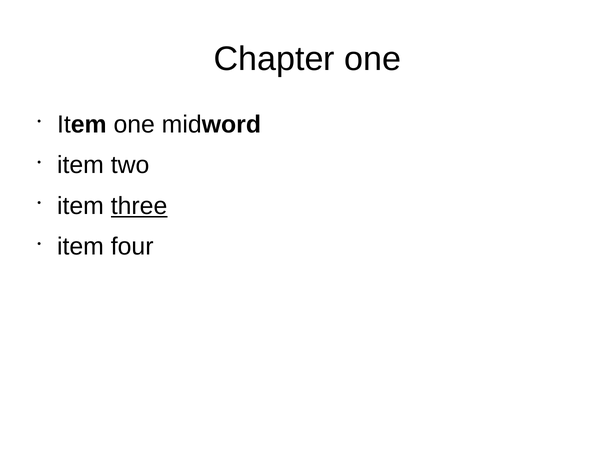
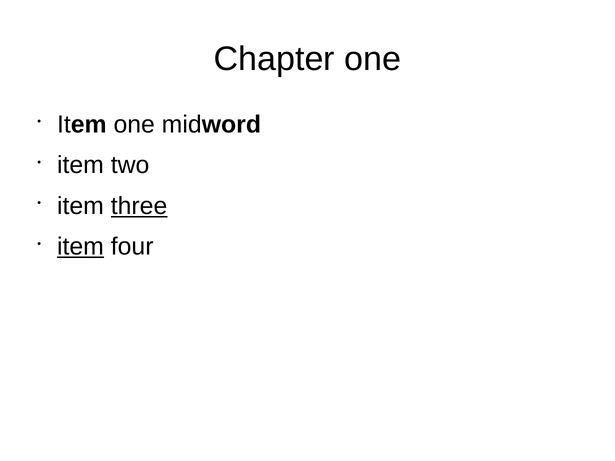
item underline: none -> present (80, 247)
